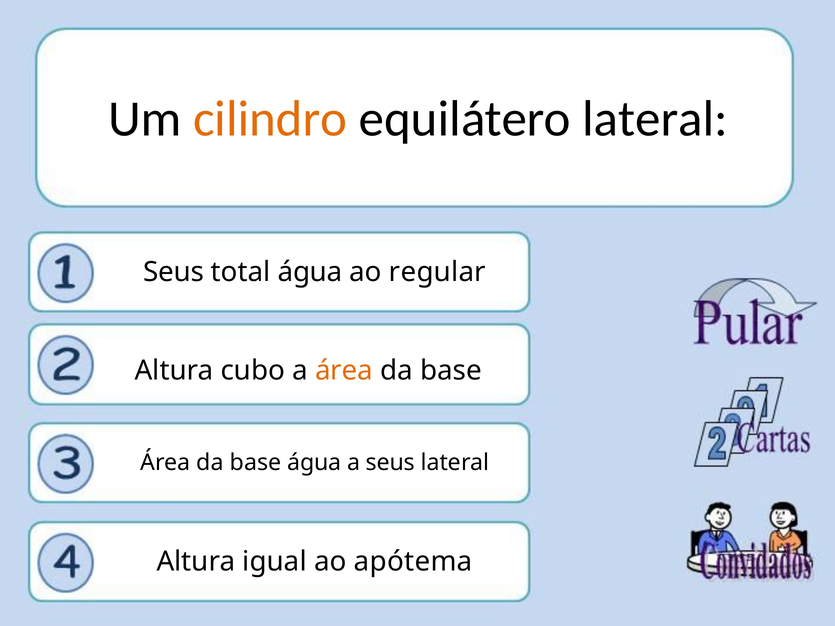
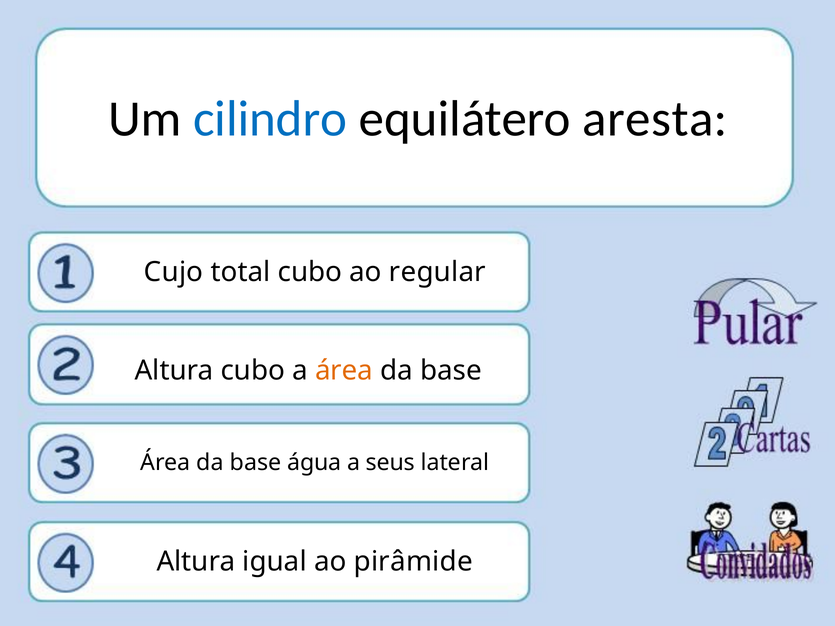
cilindro colour: orange -> blue (270, 119)
equilátero lateral: lateral -> aresta (655, 119)
Seus: Seus -> Cujo (173, 272)
total água: água -> cubo (310, 272)
apótema: apótema -> pirâmide (413, 562)
